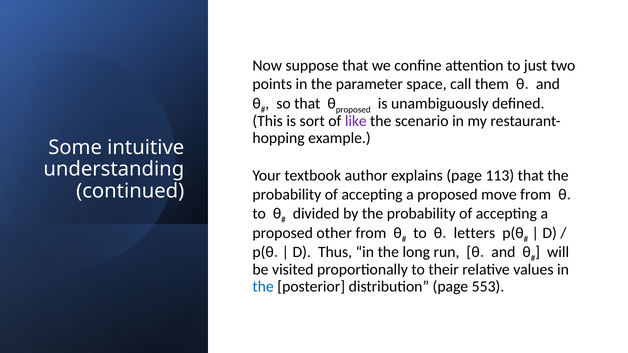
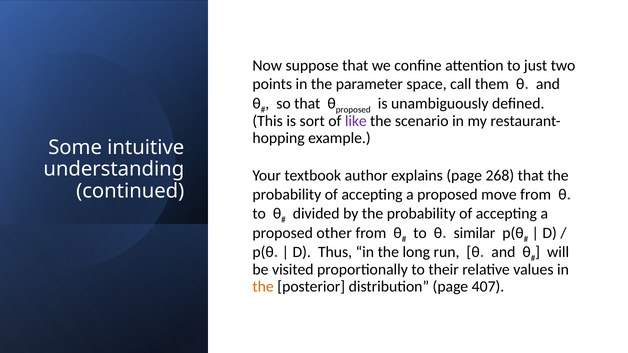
113: 113 -> 268 (500, 176)
letters: letters -> similar (475, 233)
the colour: blue -> orange (263, 287)
553: 553 -> 407 (488, 287)
